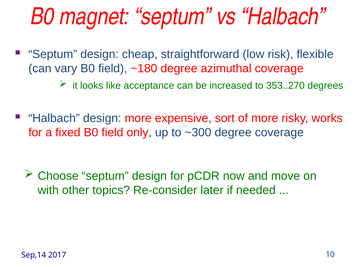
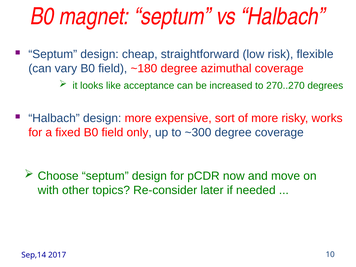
353..270: 353..270 -> 270..270 (285, 86)
